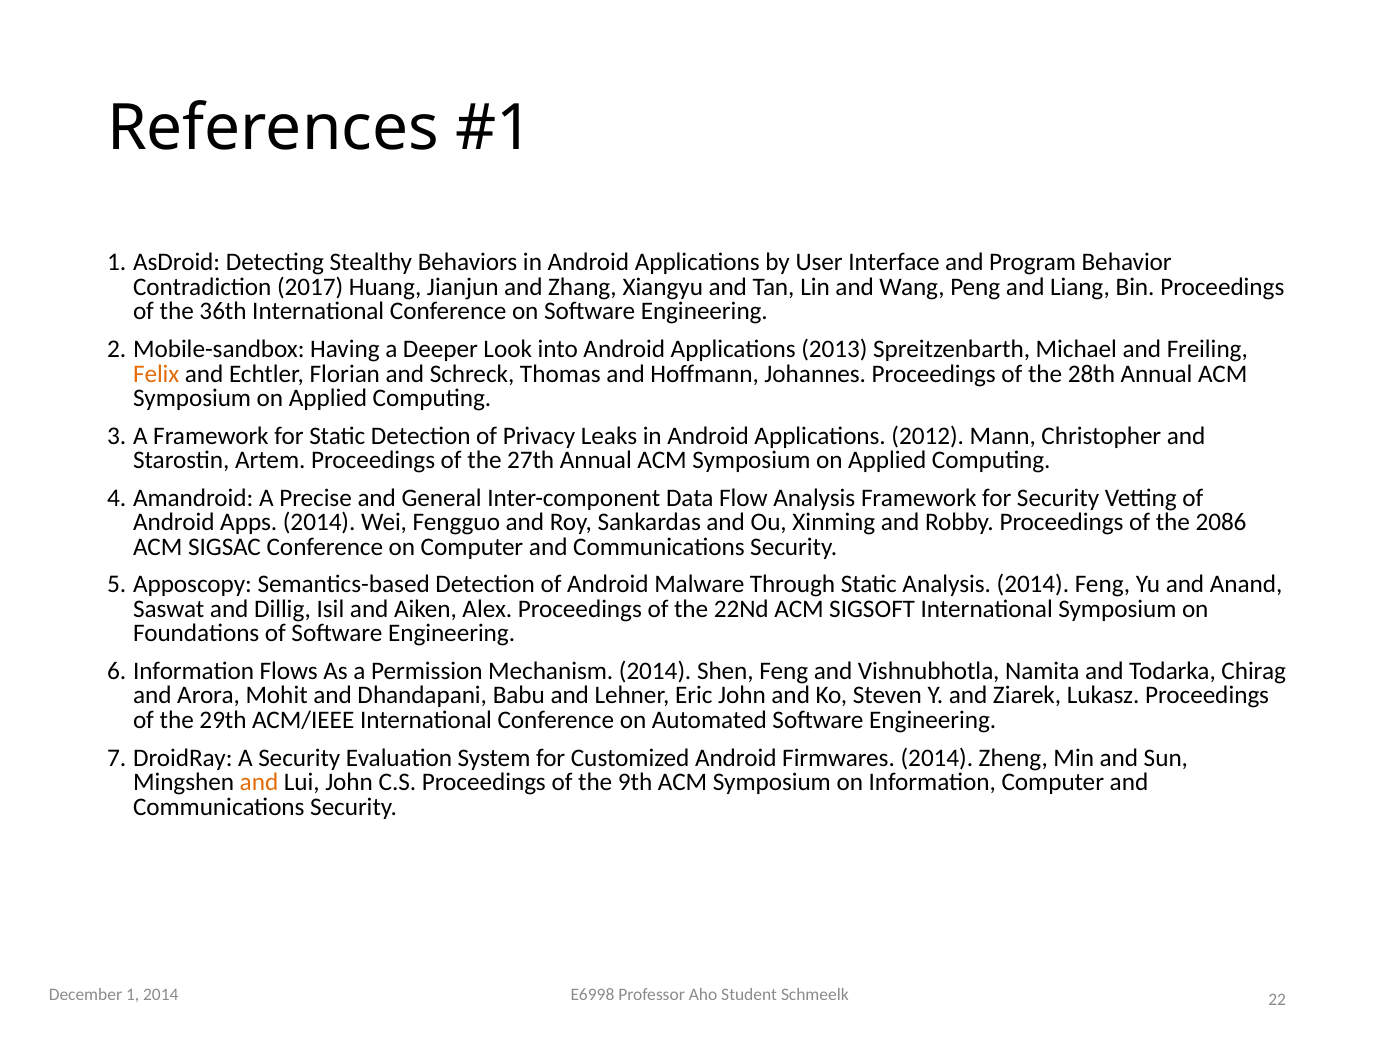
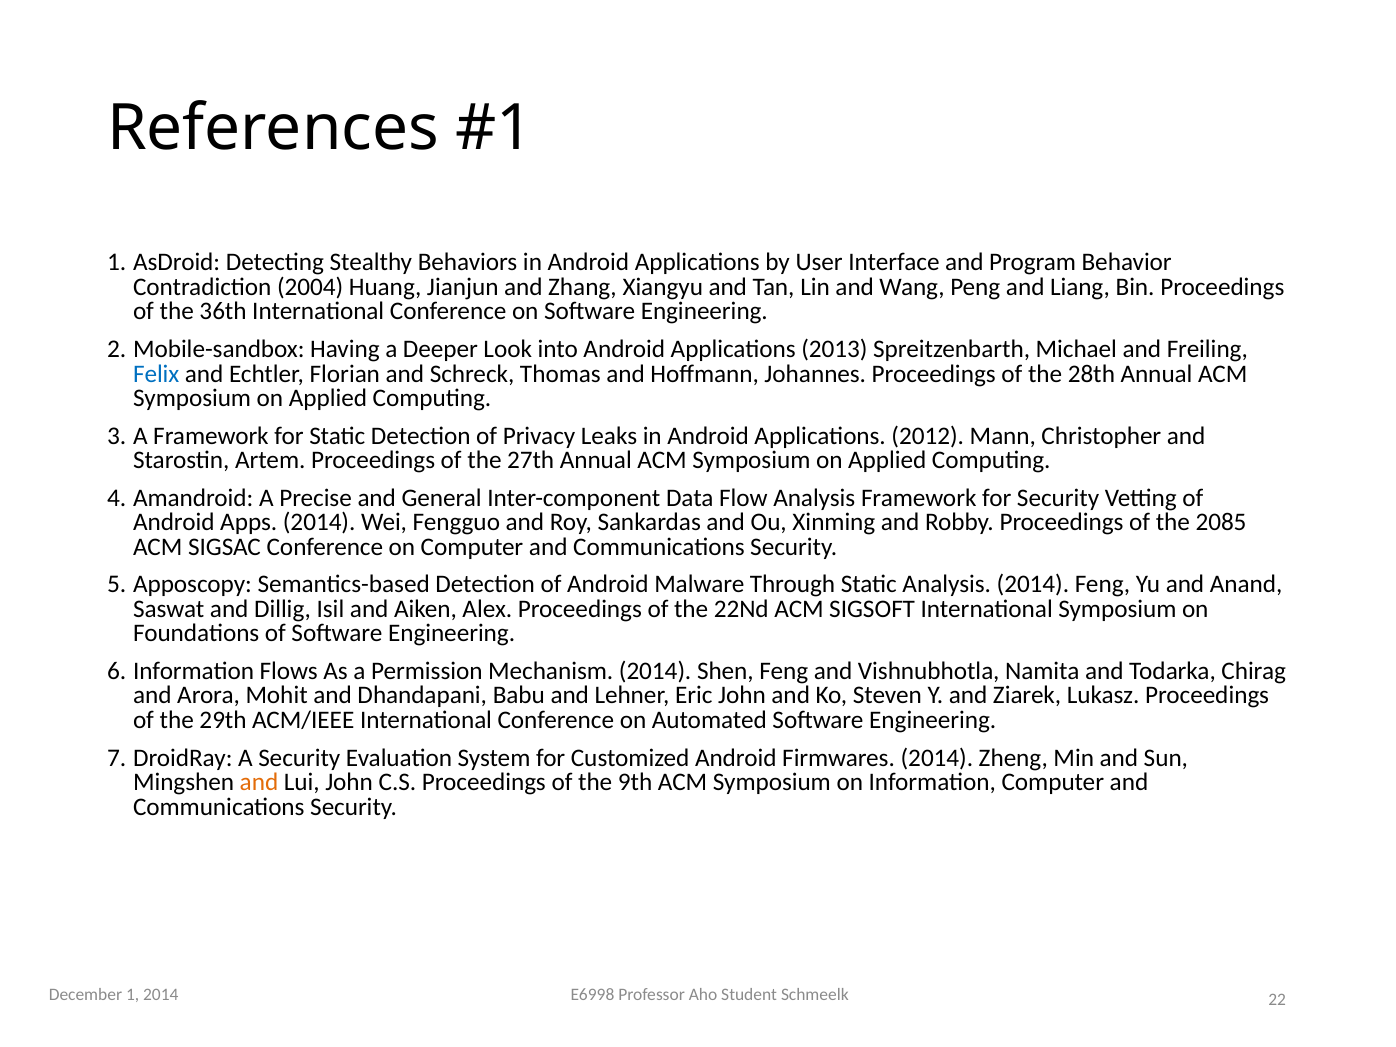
2017: 2017 -> 2004 (310, 287)
Felix colour: orange -> blue (156, 374)
2086: 2086 -> 2085 (1221, 522)
